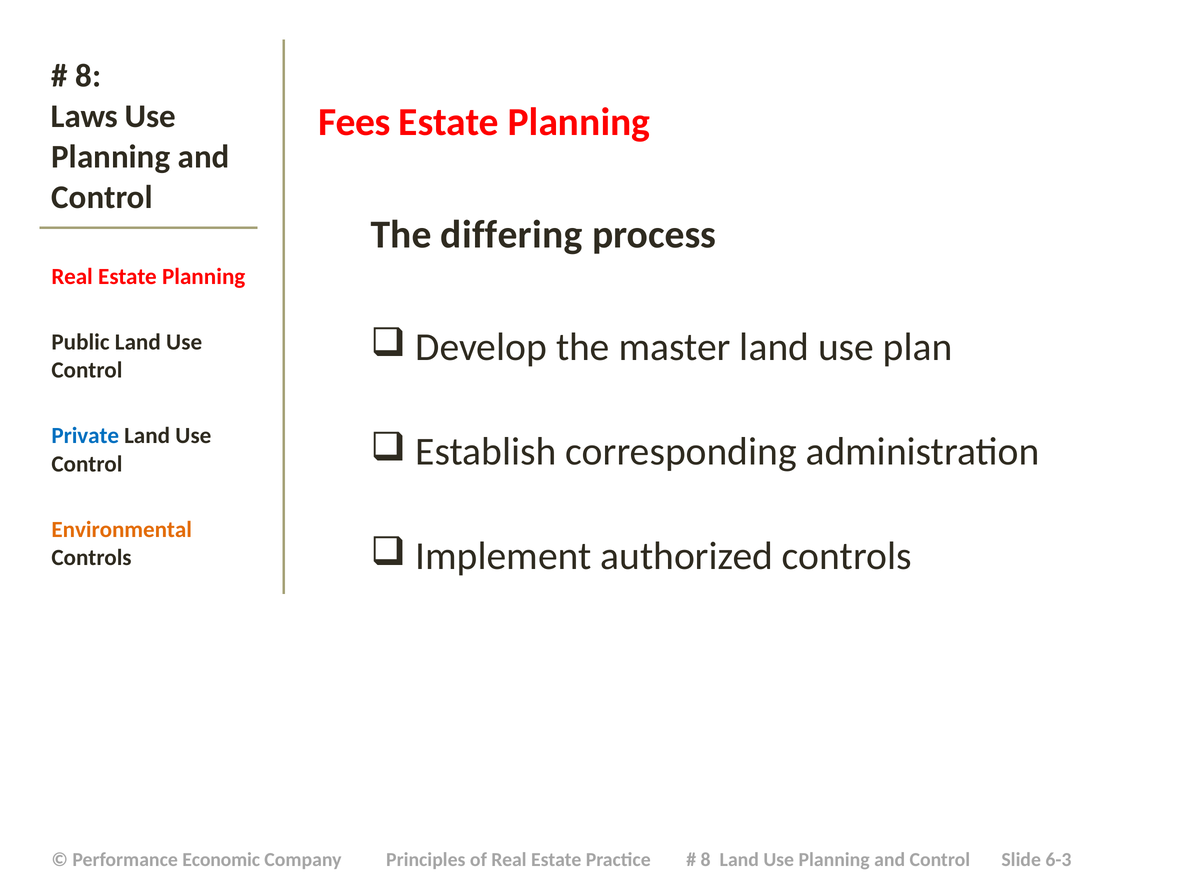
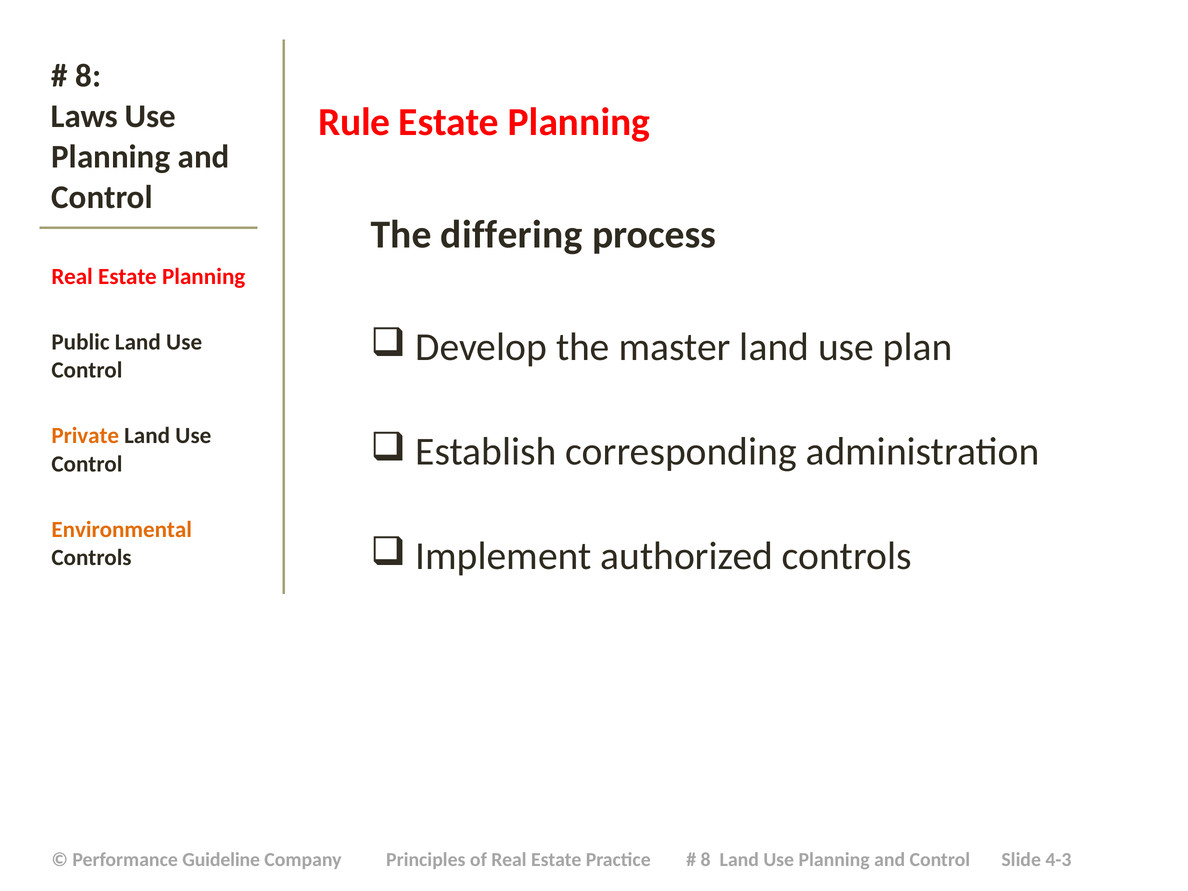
Fees: Fees -> Rule (354, 122)
Private colour: blue -> orange (85, 436)
Economic: Economic -> Guideline (221, 860)
6-3: 6-3 -> 4-3 (1058, 860)
